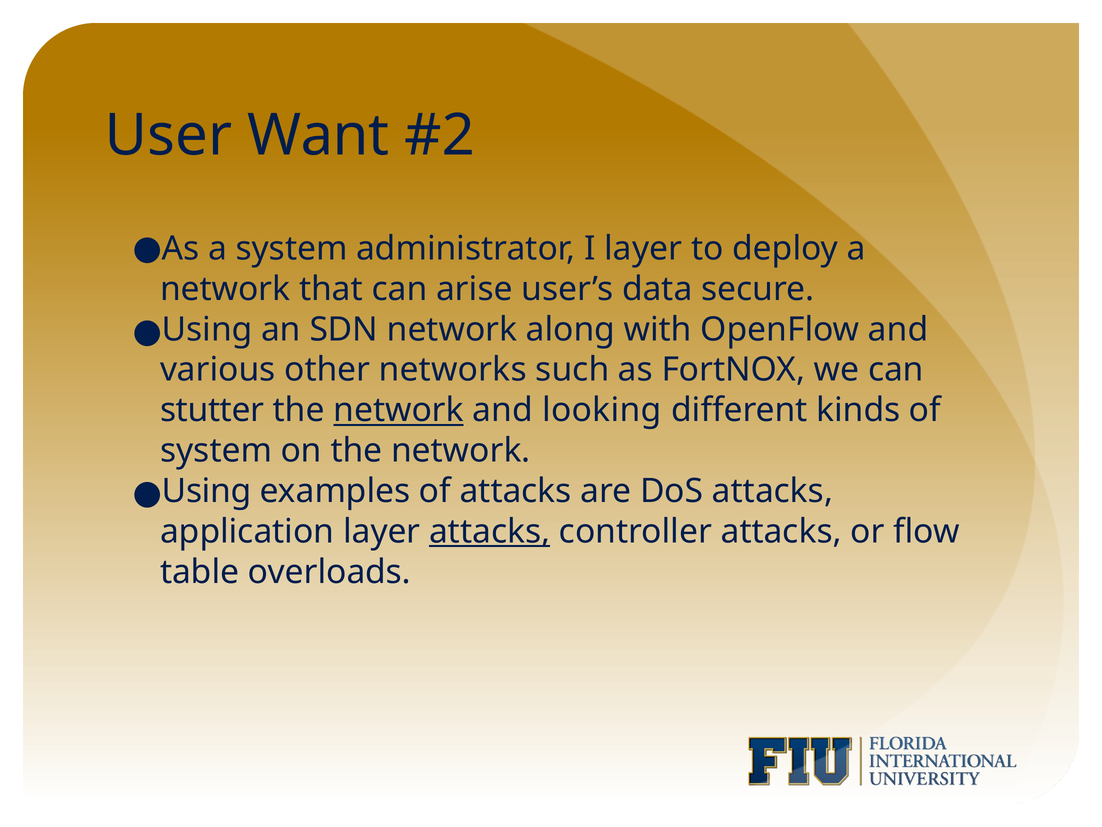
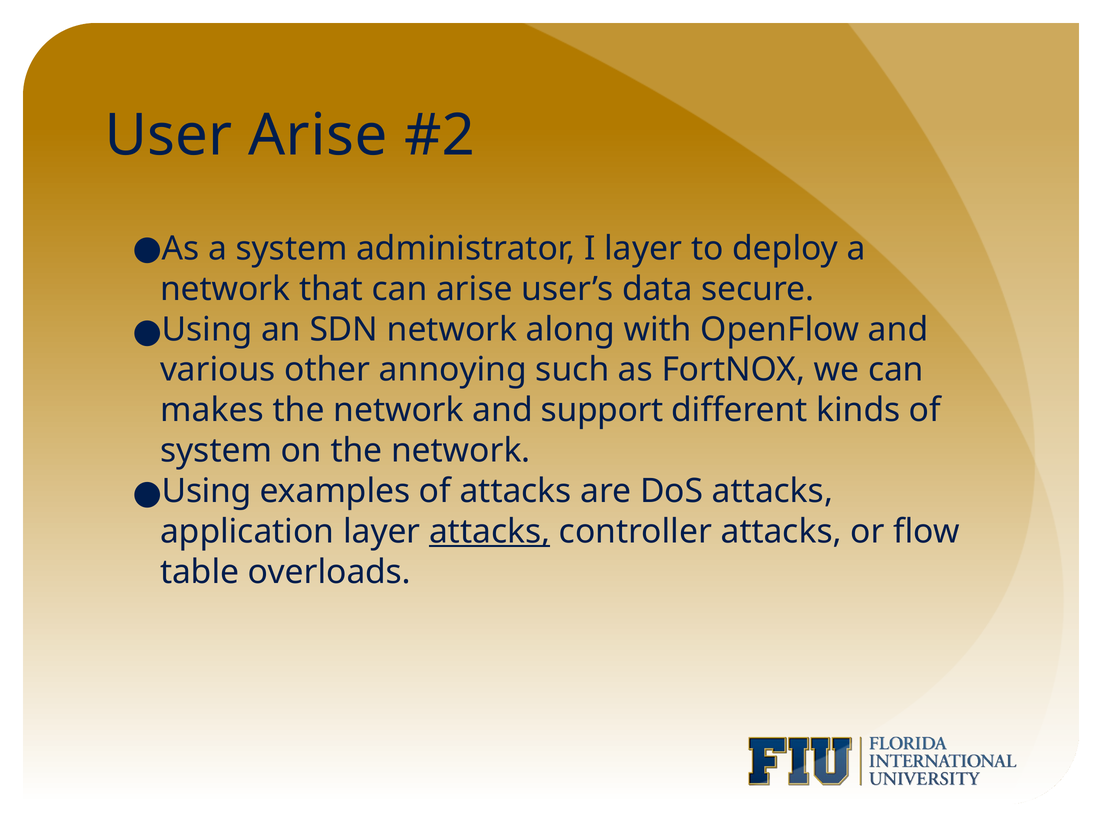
User Want: Want -> Arise (318, 135)
networks: networks -> annoying (453, 370)
stutter: stutter -> makes (212, 410)
network underline: present -> none (399, 410)
looking: looking -> support (602, 410)
